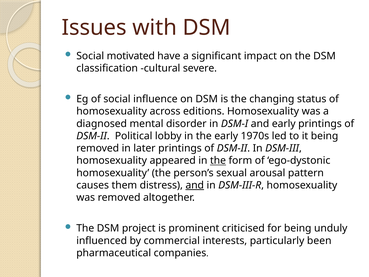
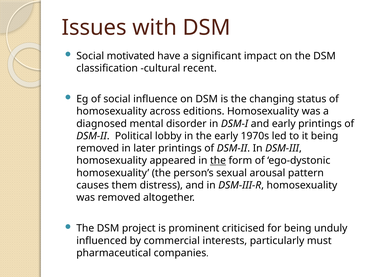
severe: severe -> recent (200, 68)
and underline: present -> none (195, 185)
been: been -> must (319, 240)
